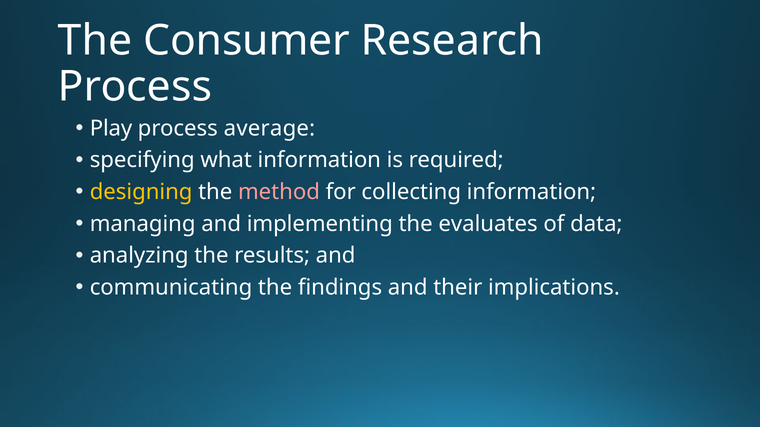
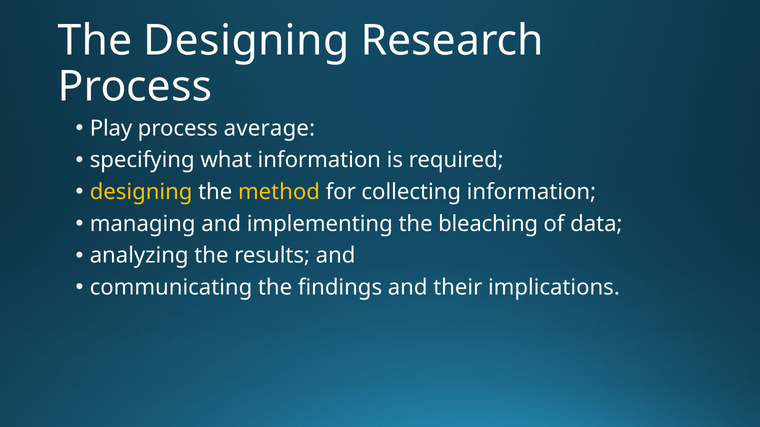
The Consumer: Consumer -> Designing (246, 41)
method colour: pink -> yellow (279, 192)
evaluates: evaluates -> bleaching (488, 224)
